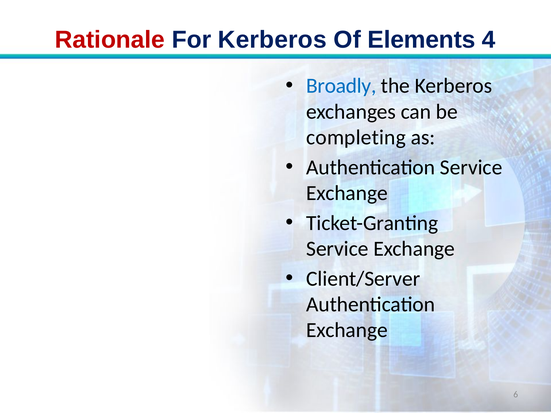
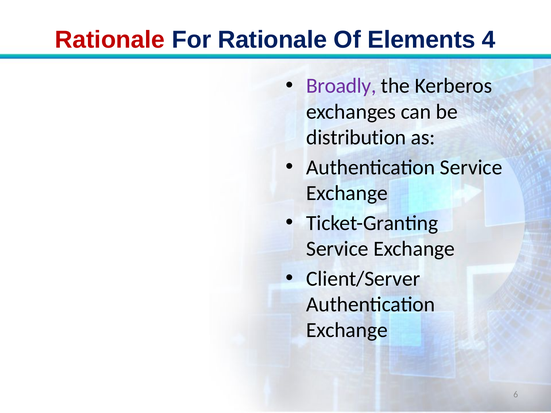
For Kerberos: Kerberos -> Rationale (272, 40)
Broadly colour: blue -> purple (341, 86)
completing: completing -> distribution (356, 137)
